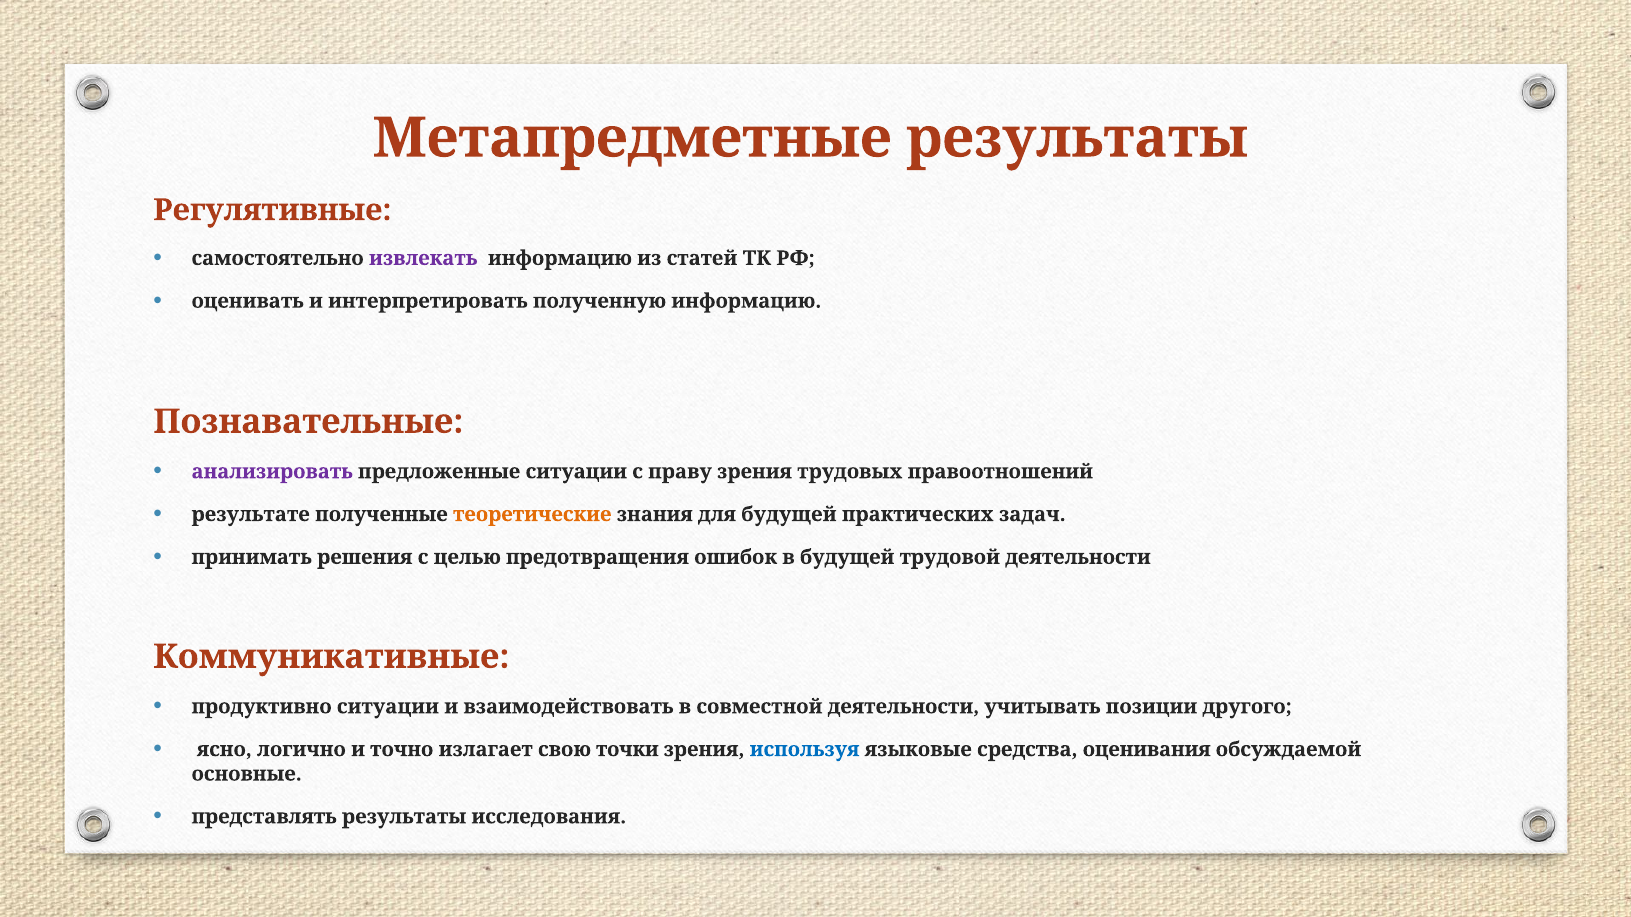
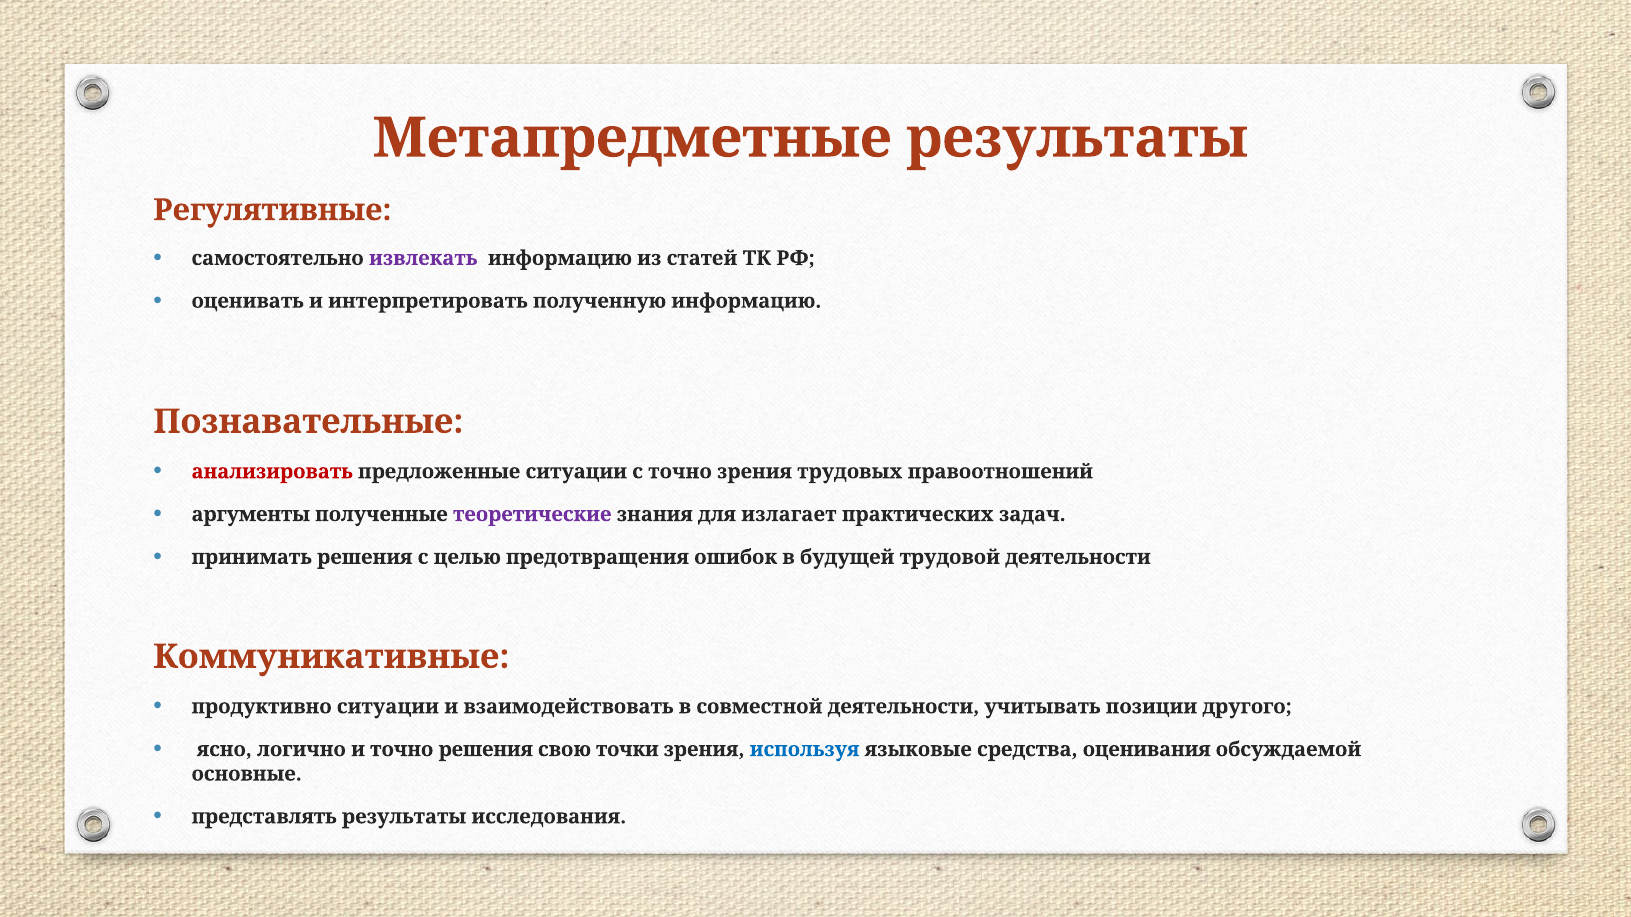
анализировать colour: purple -> red (272, 472)
с праву: праву -> точно (680, 472)
результате: результате -> аргументы (251, 515)
теоретические colour: orange -> purple (532, 515)
для будущей: будущей -> излагает (789, 515)
точно излагает: излагает -> решения (486, 750)
